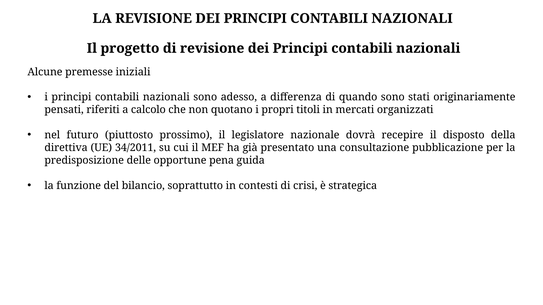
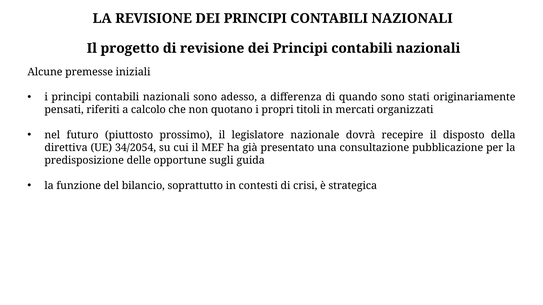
34/2011: 34/2011 -> 34/2054 (136, 148)
pena: pena -> sugli (221, 161)
